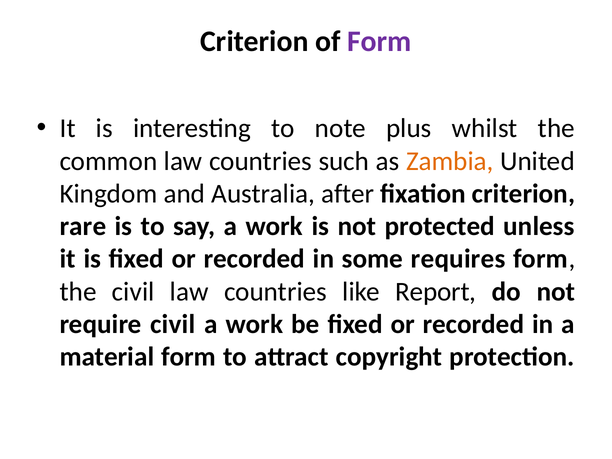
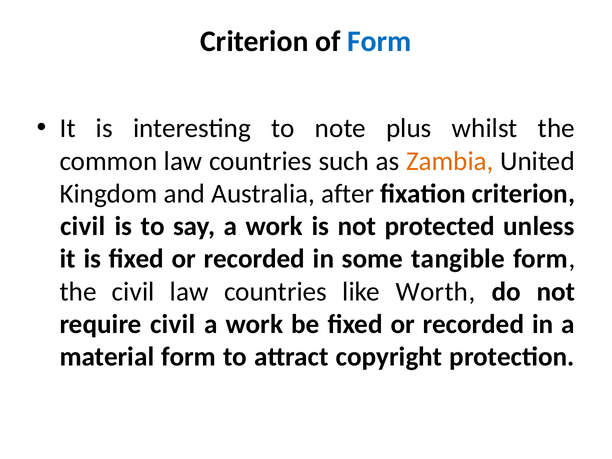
Form colour: purple -> blue (379, 41)
rare: rare -> civil (83, 226)
requires: requires -> tangible (458, 259)
Report: Report -> Worth (436, 292)
